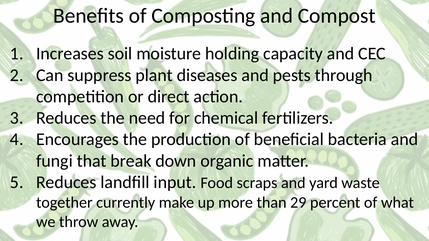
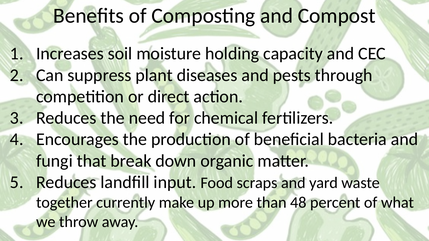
29: 29 -> 48 (298, 203)
